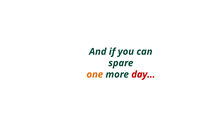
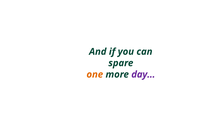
day… colour: red -> purple (143, 75)
